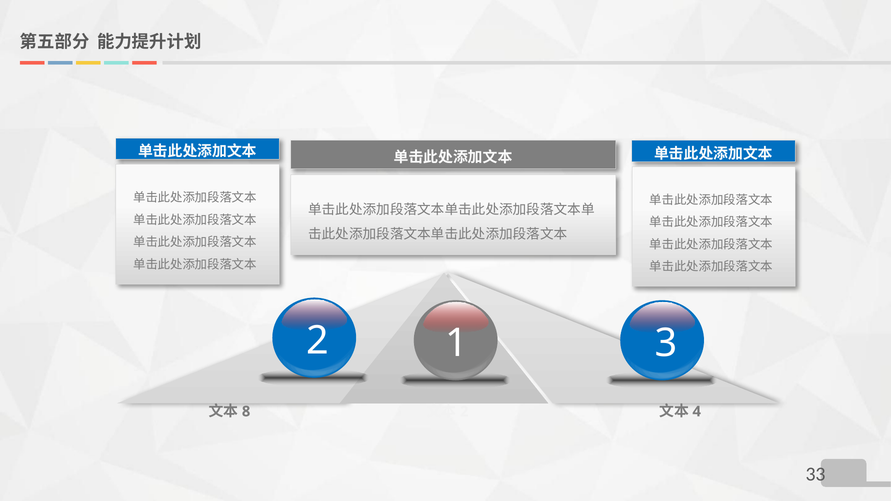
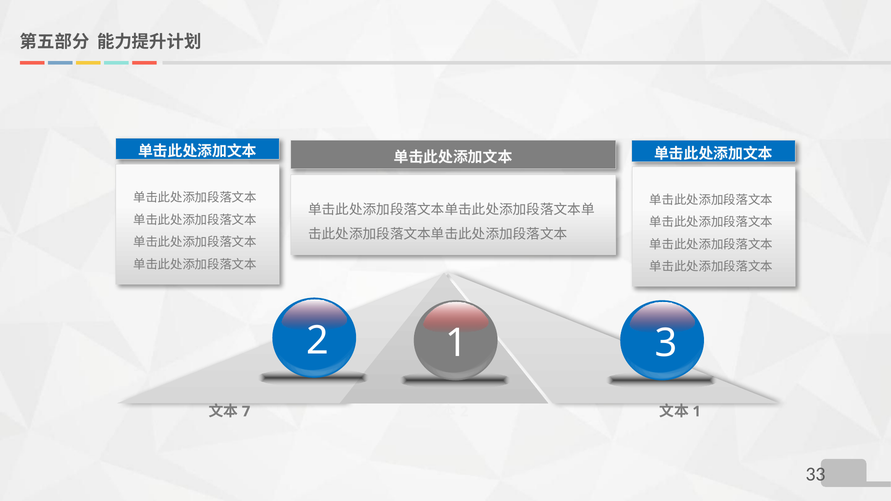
8: 8 -> 7 (246, 412)
4: 4 -> 1 (697, 412)
